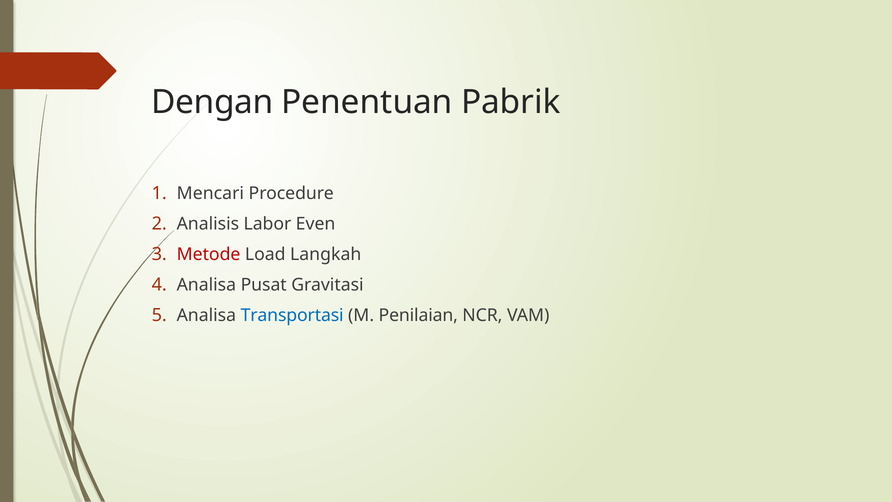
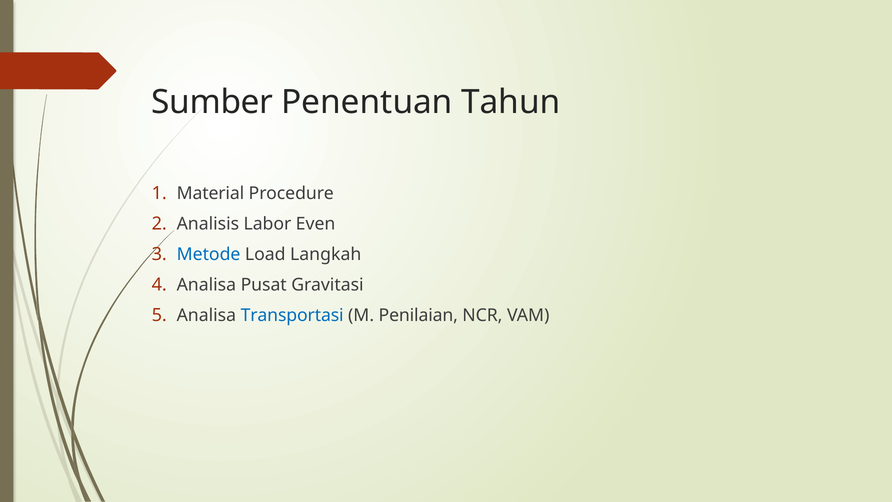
Dengan: Dengan -> Sumber (212, 102)
Pabrik: Pabrik -> Tahun (511, 102)
Mencari: Mencari -> Material (210, 194)
Metode colour: red -> blue (209, 255)
